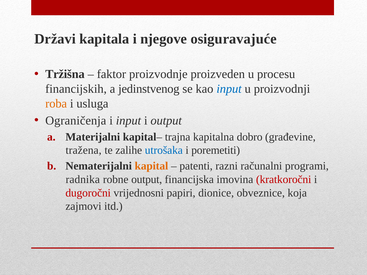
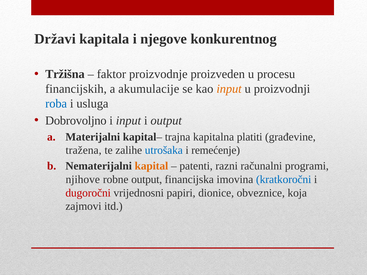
osiguravajuće: osiguravajuće -> konkurentnog (234, 39)
jedinstvenog: jedinstvenog -> akumulacije (149, 89)
input colour: blue -> orange (229, 89)
roba colour: orange -> blue (56, 104)
Ograničenja: Ograničenja -> Dobrovoljno (76, 121)
dobro: dobro -> platiti (250, 137)
poremetiti: poremetiti -> remećenje (216, 150)
radnika: radnika -> njihove (83, 180)
kratkoročni colour: red -> blue (284, 180)
